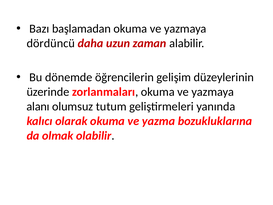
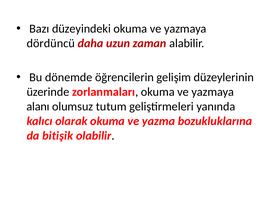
başlamadan: başlamadan -> düzeyindeki (81, 29)
olmak: olmak -> bitişik (58, 135)
